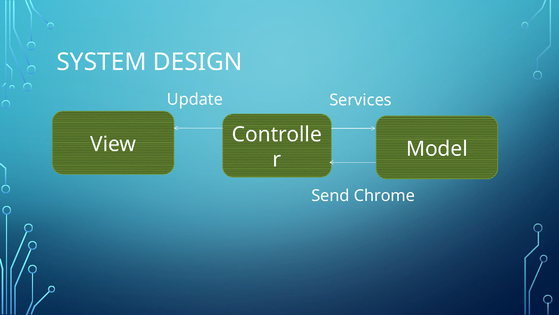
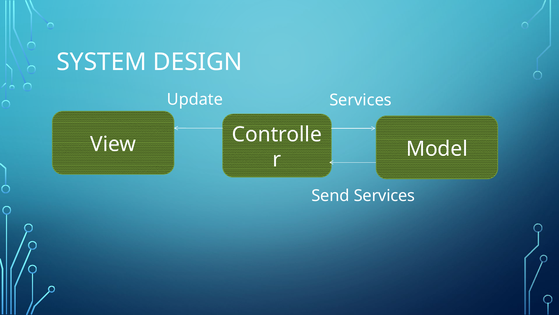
Send Chrome: Chrome -> Services (384, 195)
